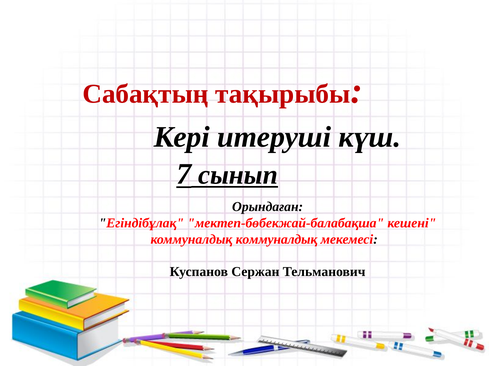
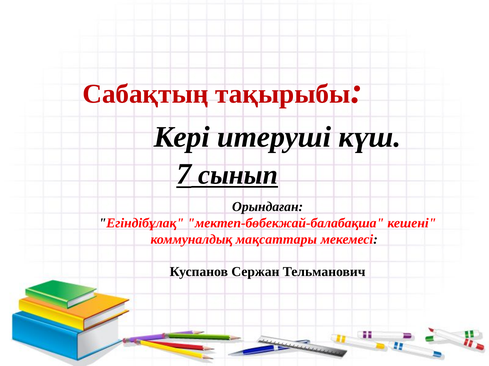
коммуналдық коммуналдық: коммуналдық -> мақсаттары (276, 240)
